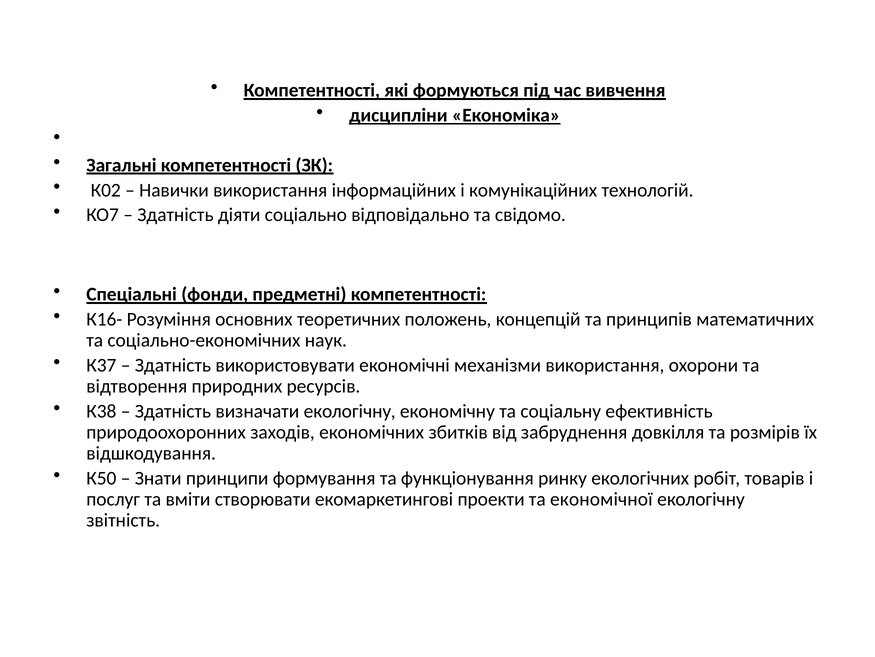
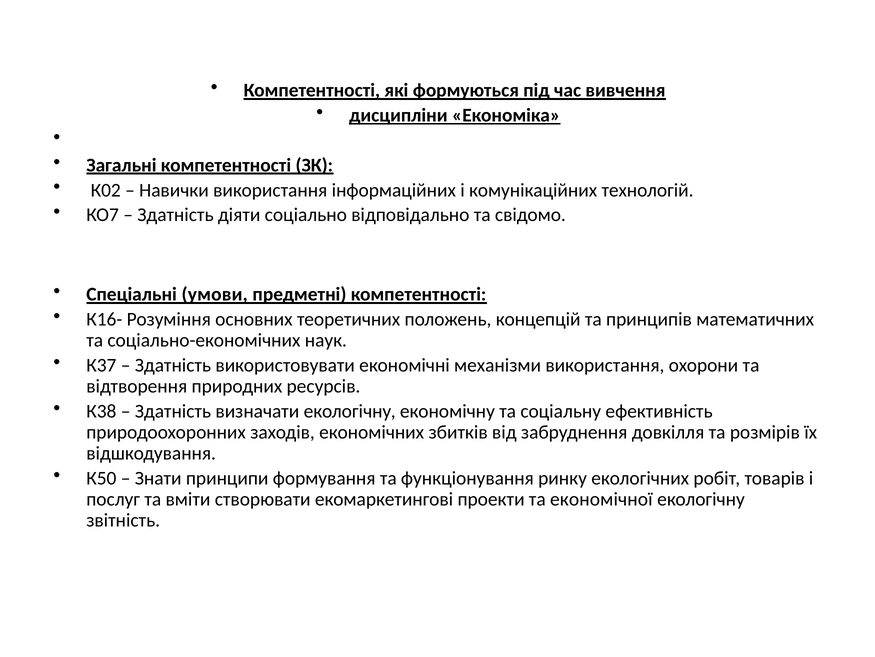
фонди: фонди -> умови (215, 294)
